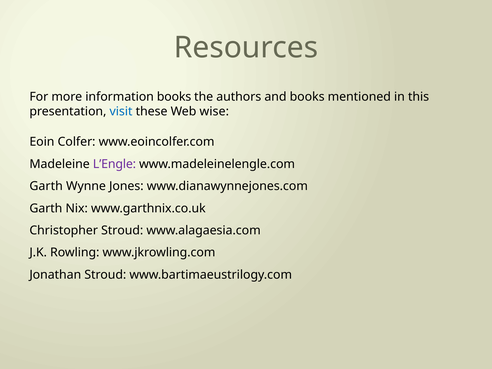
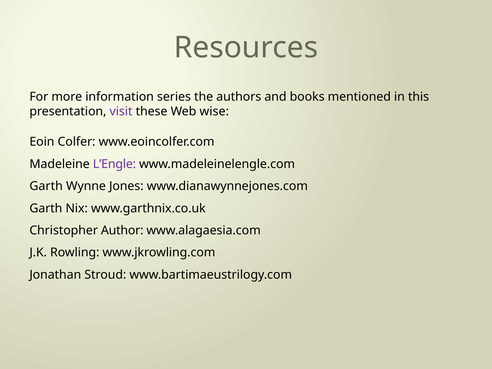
information books: books -> series (174, 97)
visit colour: blue -> purple (121, 112)
Christopher Stroud: Stroud -> Author (122, 230)
